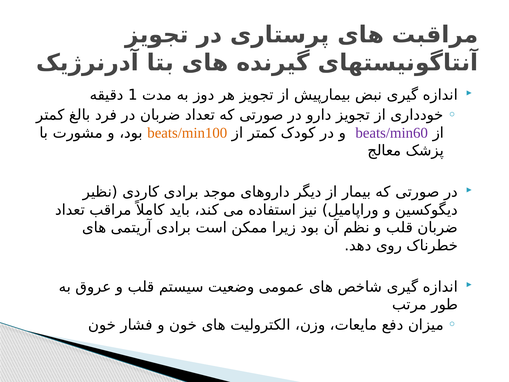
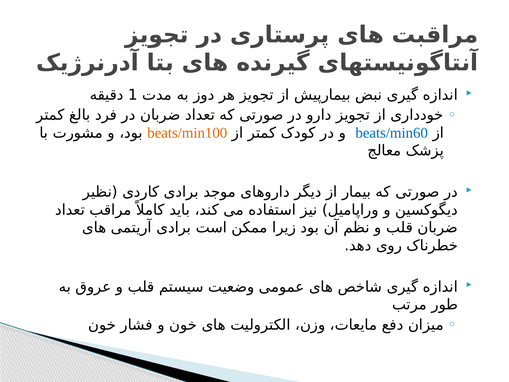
beats/min60 colour: purple -> blue (392, 133)
